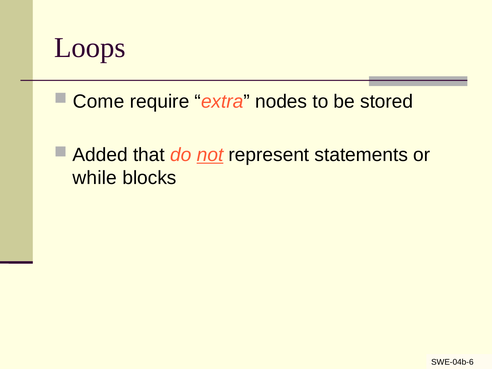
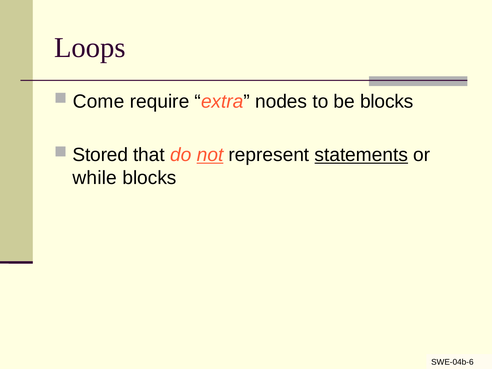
be stored: stored -> blocks (387, 101)
Added: Added -> Stored (100, 155)
statements underline: none -> present (361, 155)
